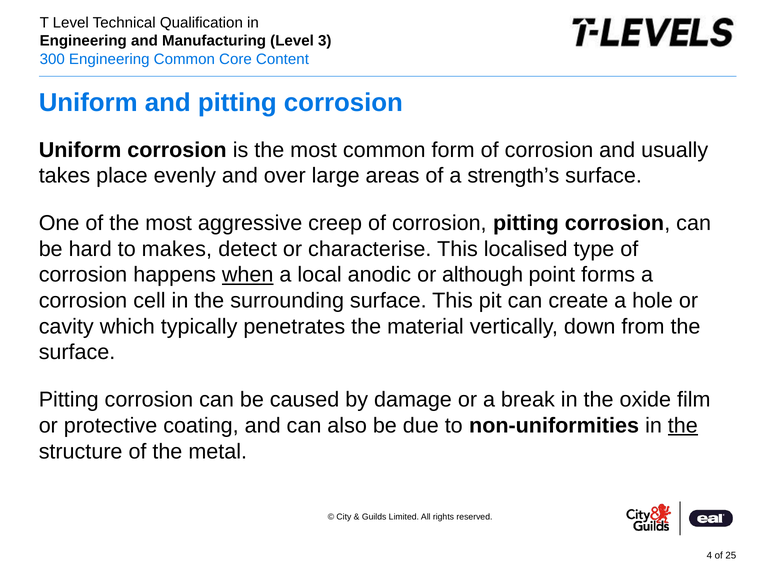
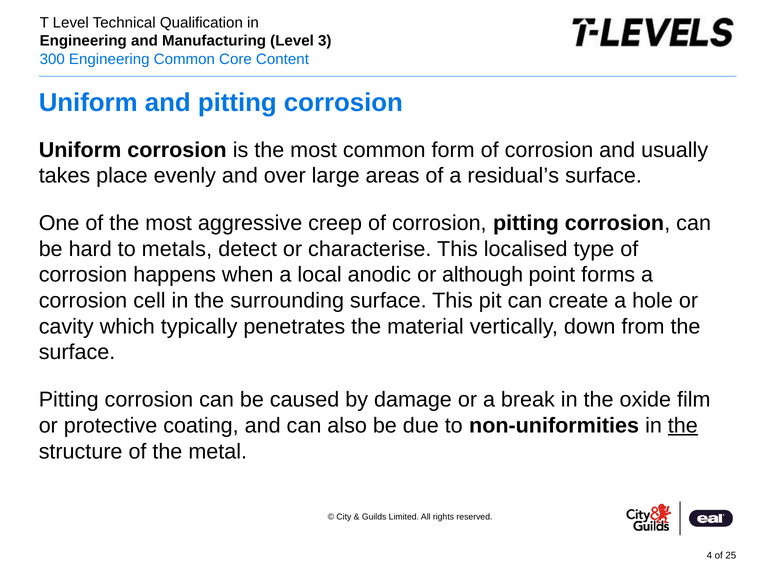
strength’s: strength’s -> residual’s (513, 176)
makes: makes -> metals (177, 249)
when underline: present -> none (248, 275)
